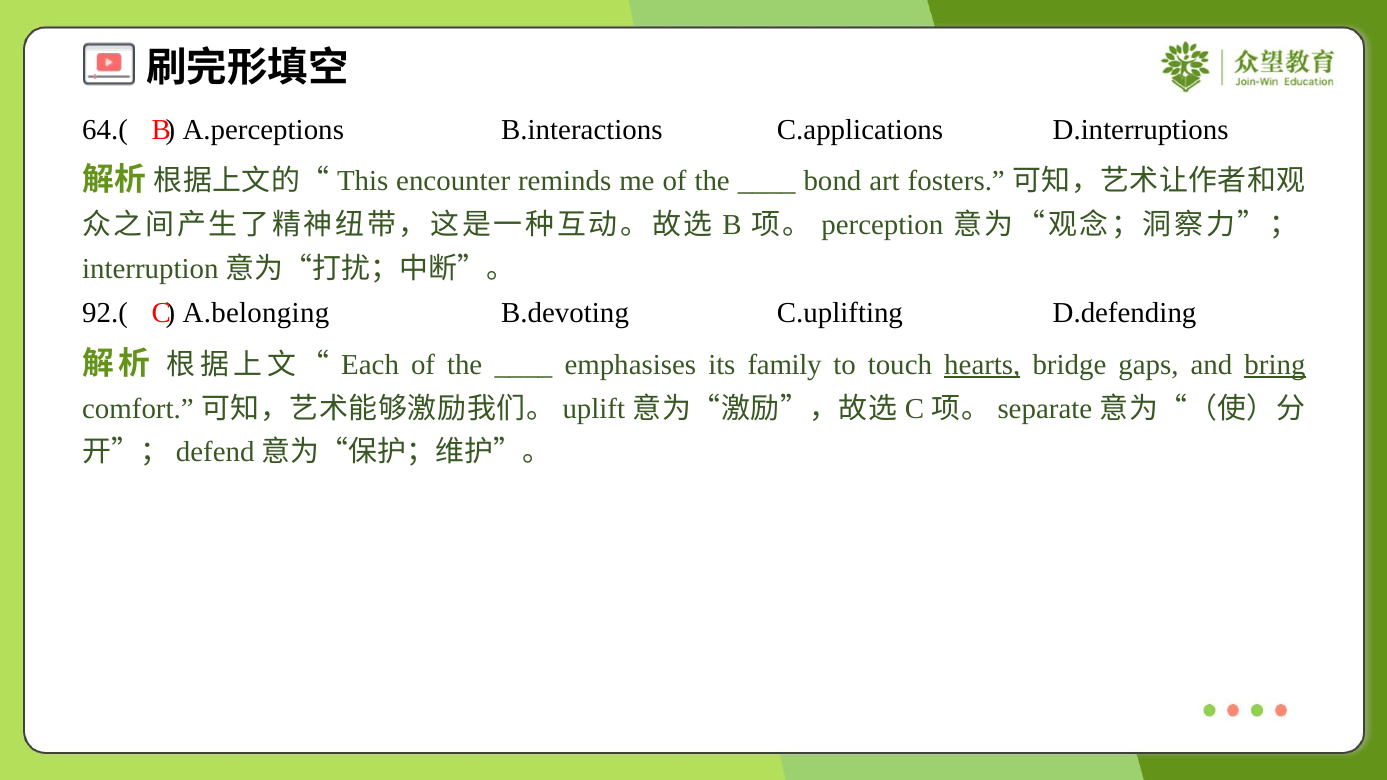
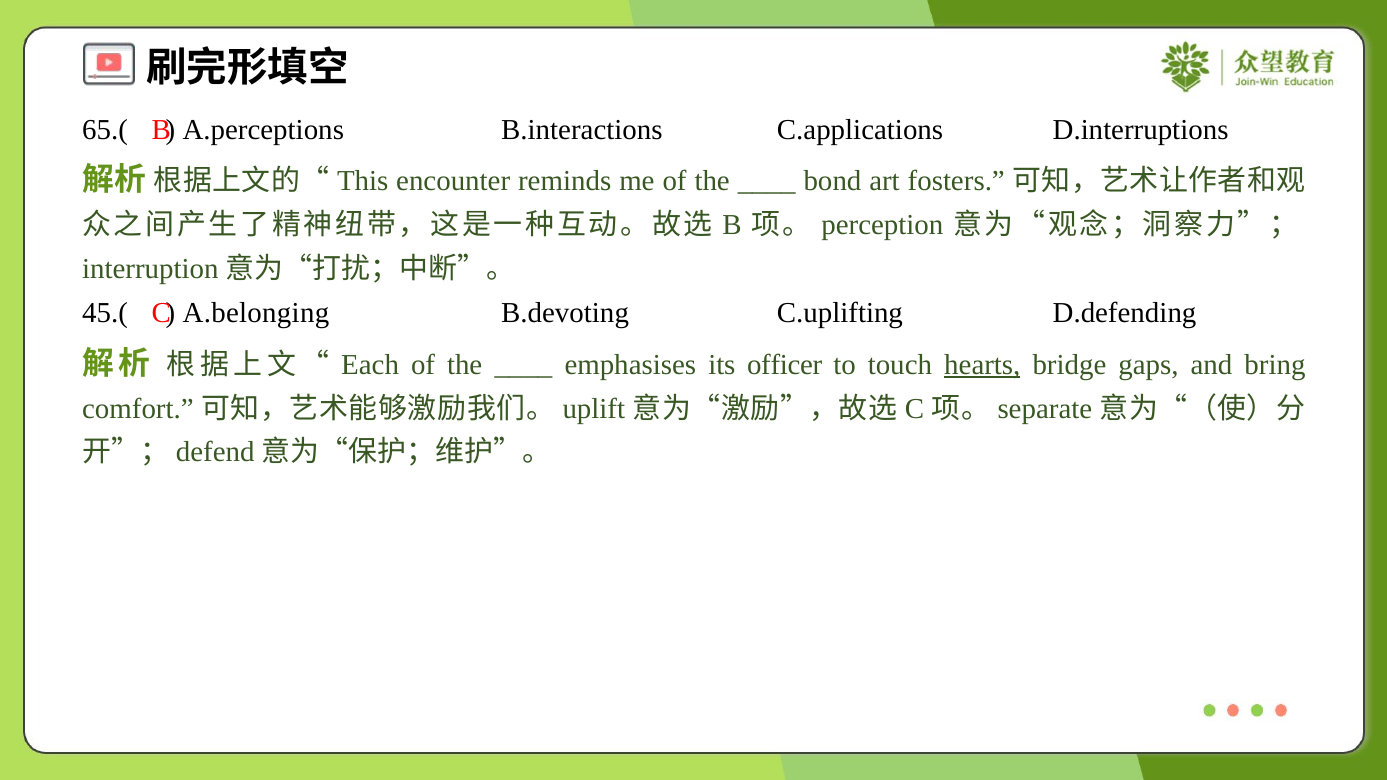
64.(: 64.( -> 65.( (105, 130)
92.(: 92.( -> 45.( (105, 313)
family: family -> officer (785, 365)
bring underline: present -> none (1275, 365)
